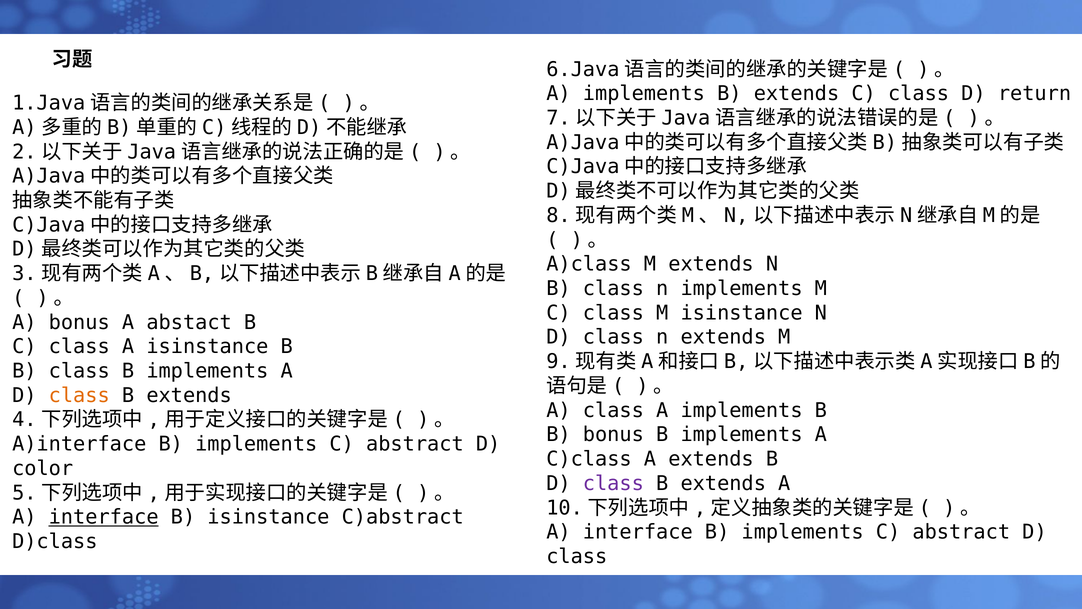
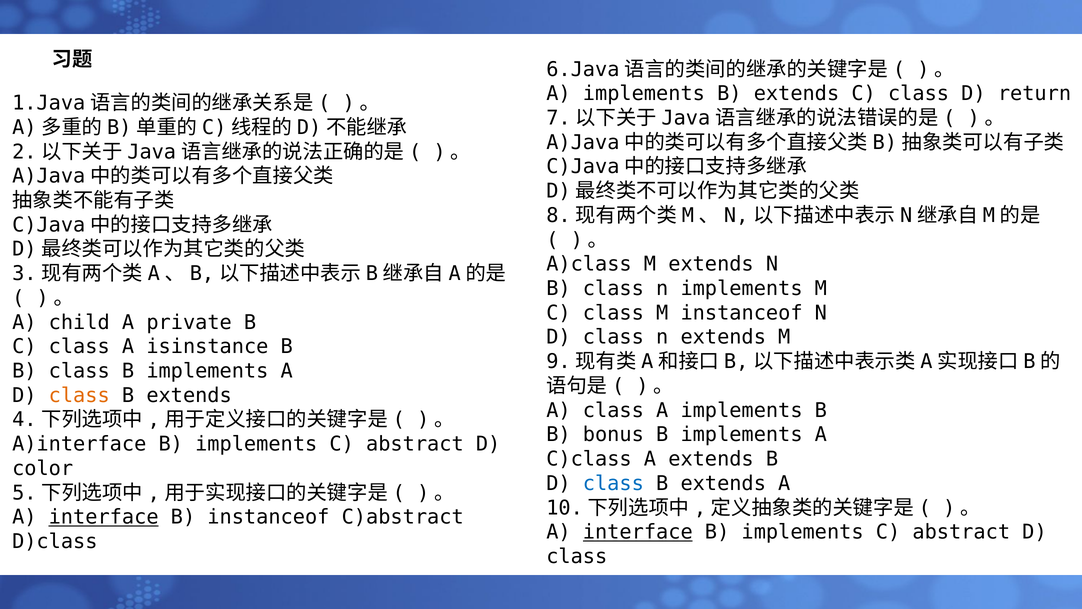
M isinstance: isinstance -> instanceof (742, 313)
A bonus: bonus -> child (79, 322)
abstact: abstact -> private (189, 322)
class colour: purple -> blue (613, 483)
B isinstance: isinstance -> instanceof (268, 517)
interface underline: none -> present (638, 532)
